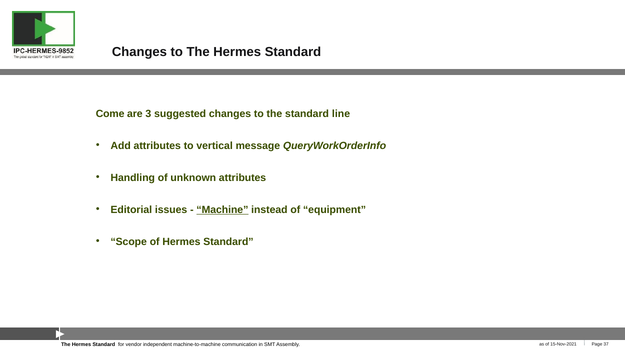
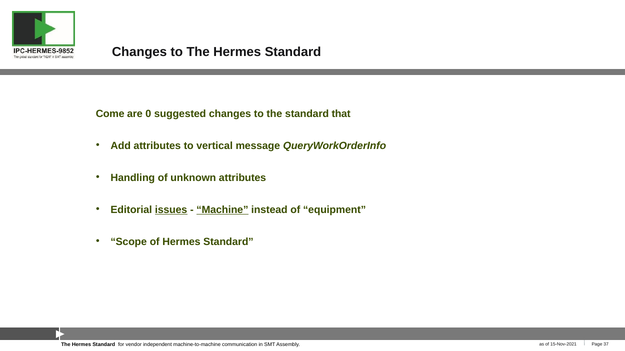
3: 3 -> 0 (148, 114)
line: line -> that (341, 114)
issues underline: none -> present (171, 210)
